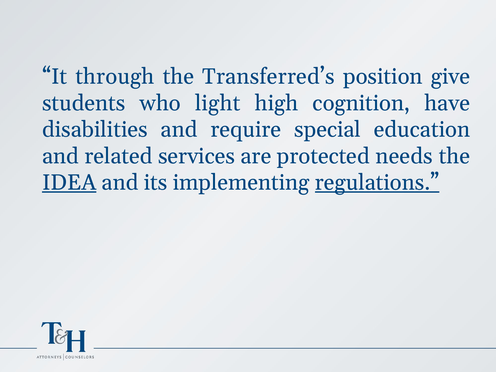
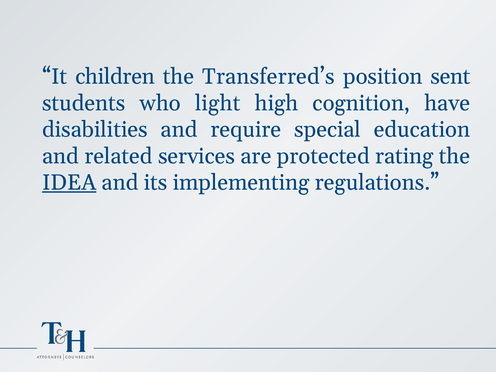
through: through -> children (115, 77)
give: give -> sent (451, 77)
needs: needs -> rating (404, 156)
regulations underline: present -> none (377, 183)
